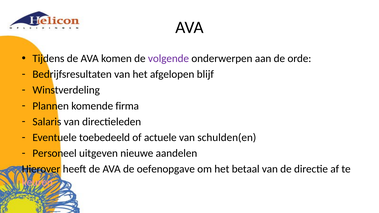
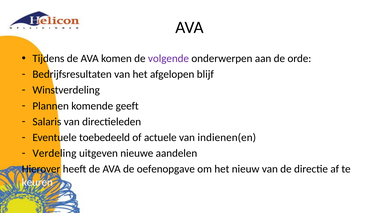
firma: firma -> geeft (127, 106)
schulden(en: schulden(en -> indienen(en (227, 138)
Personeel: Personeel -> Verdeling (54, 153)
betaal: betaal -> nieuw (246, 169)
keuren colour: pink -> white (37, 182)
